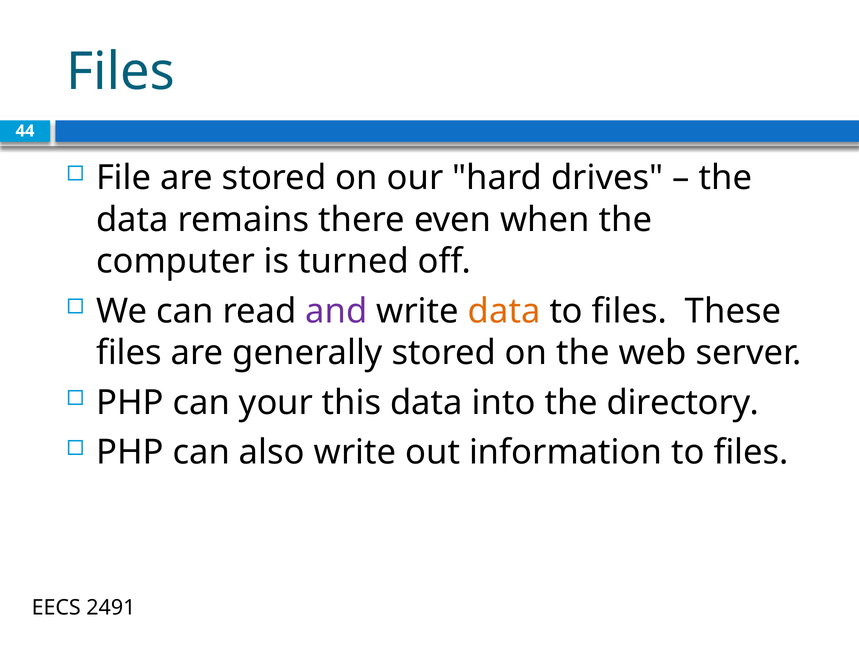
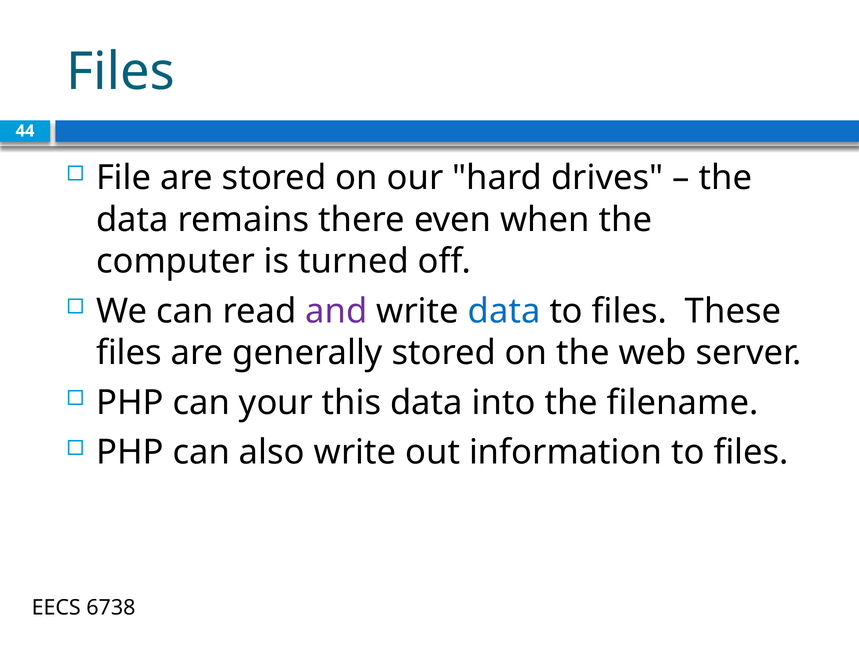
data colour: orange -> blue (504, 311)
directory: directory -> filename (683, 402)
2491: 2491 -> 6738 (111, 607)
